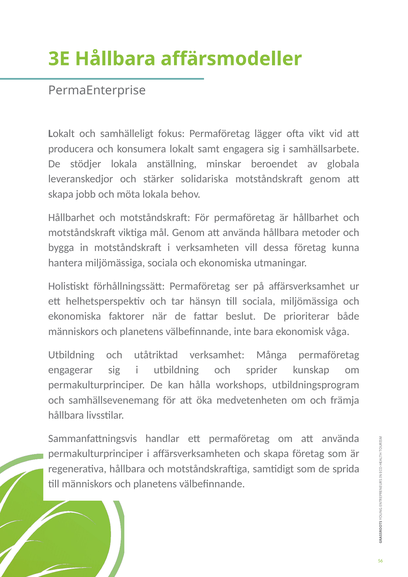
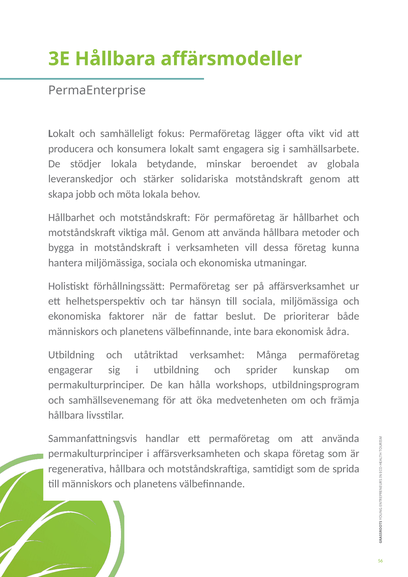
anställning: anställning -> betydande (172, 164)
våga: våga -> ådra (338, 331)
